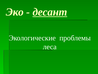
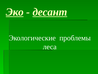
Эко underline: none -> present (15, 12)
